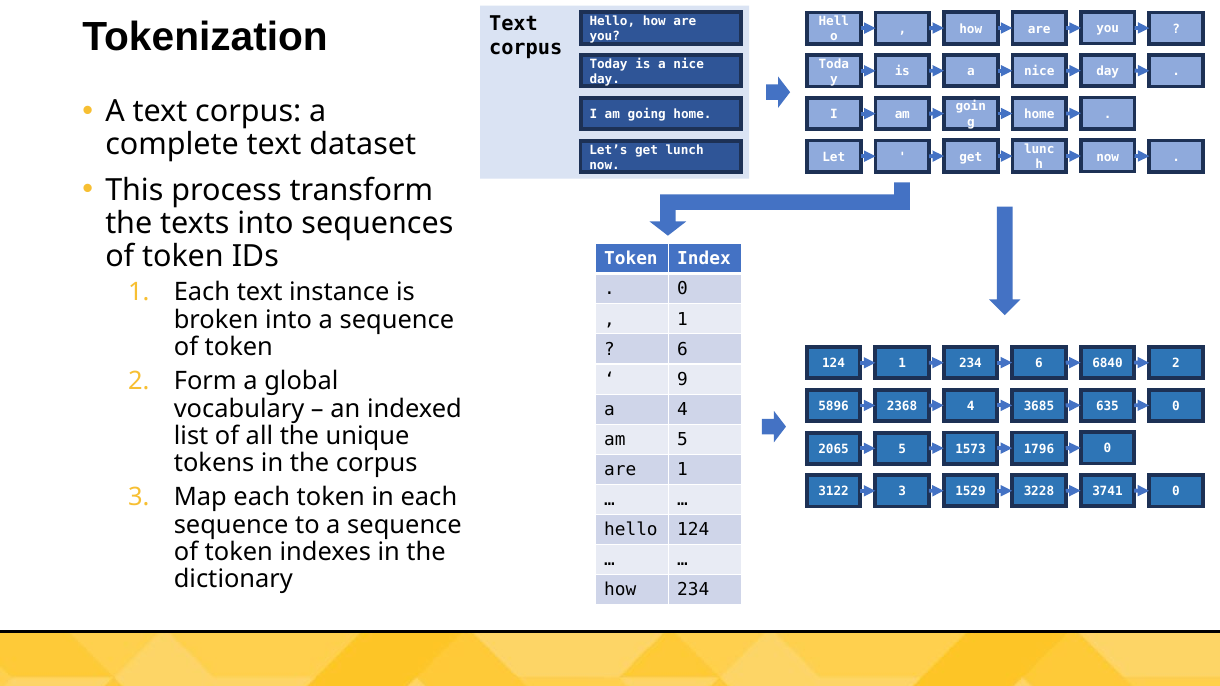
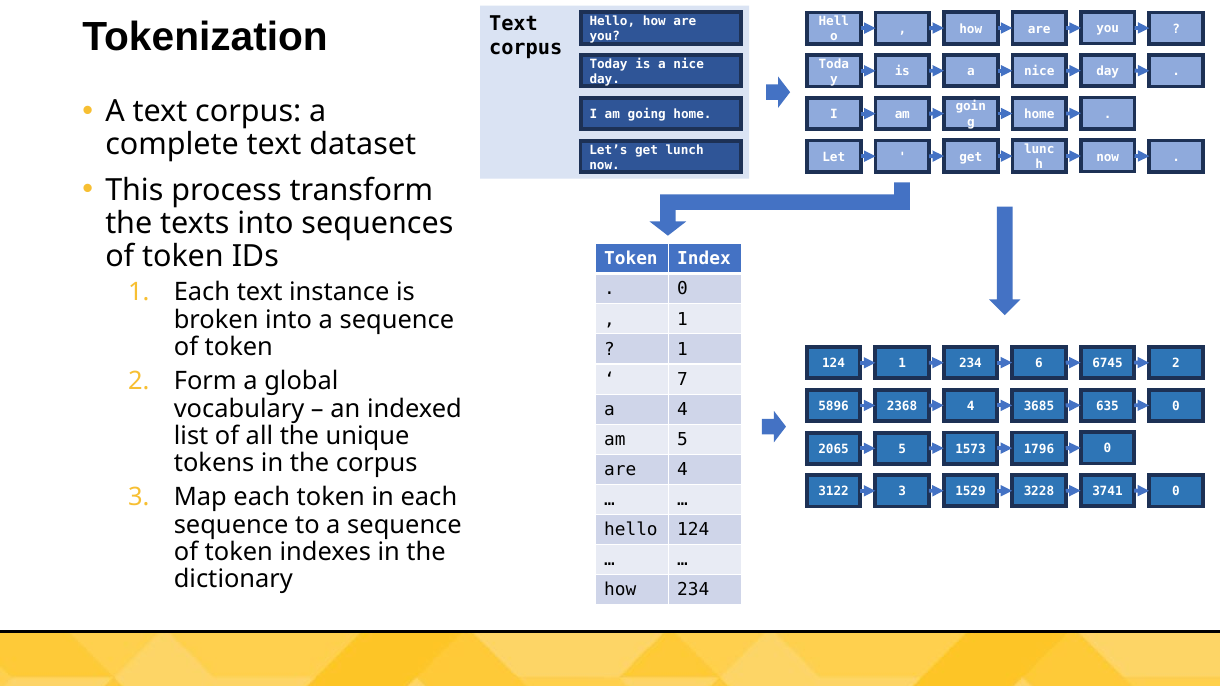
6: 6 -> 1 (683, 349)
6840: 6840 -> 6745 (1107, 364)
9: 9 -> 7 (683, 379)
are 1: 1 -> 4 (683, 470)
